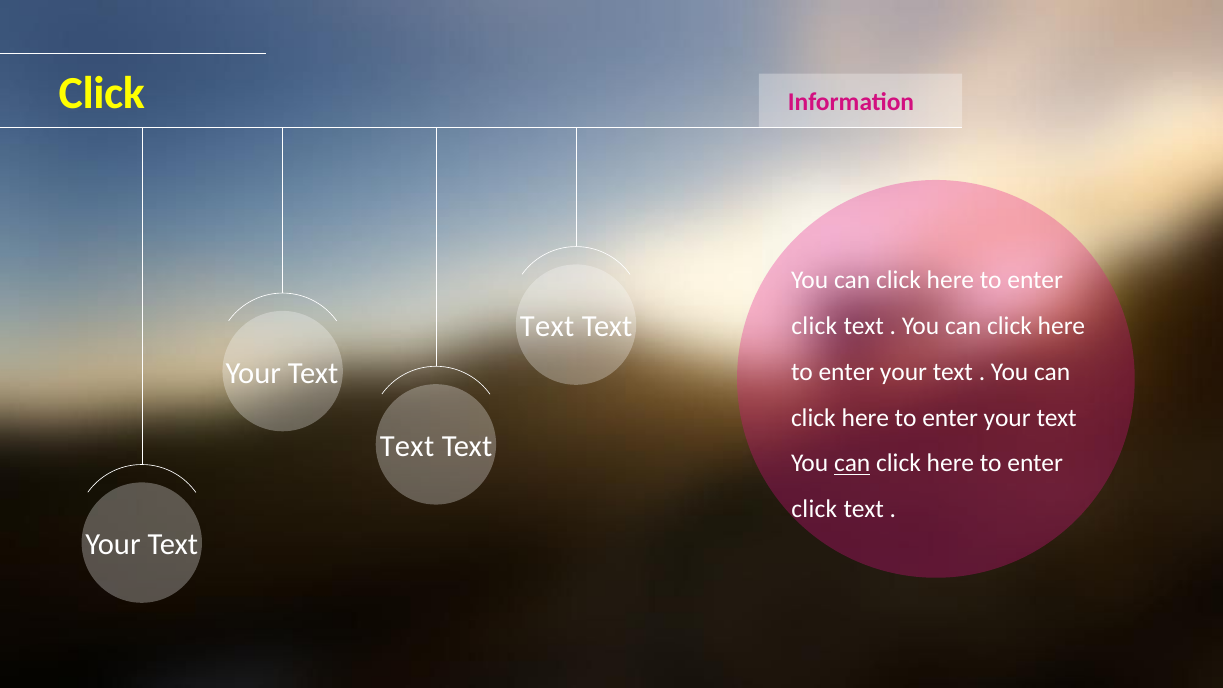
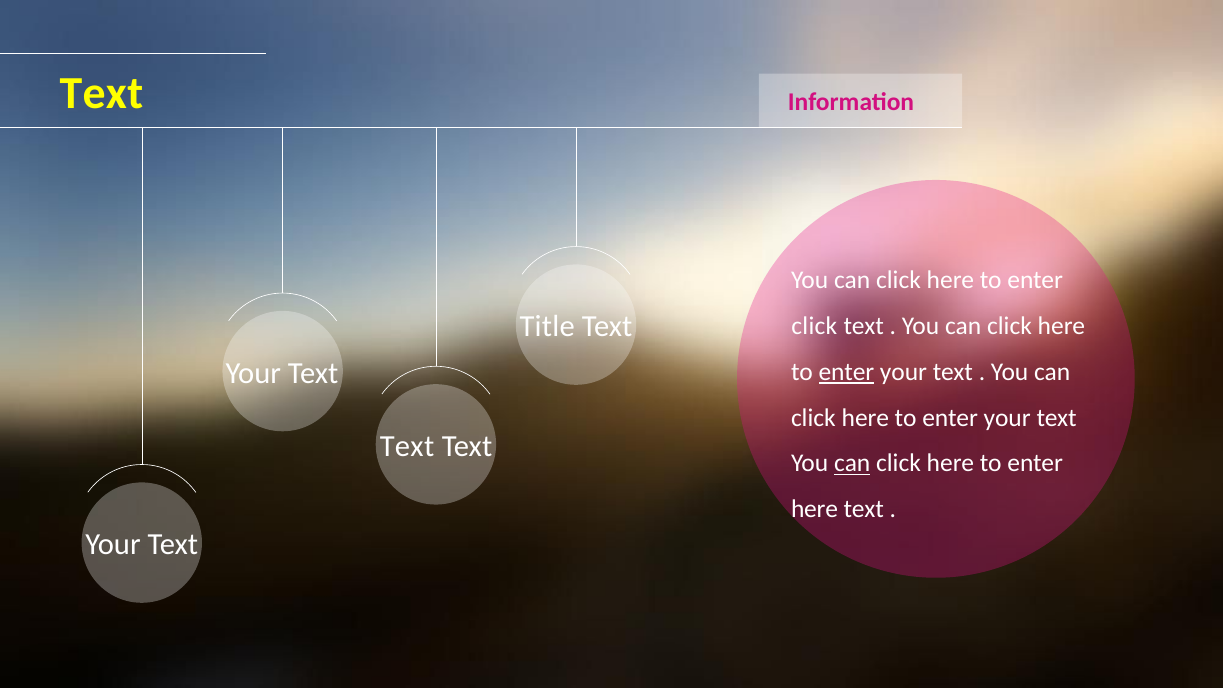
Click: Click -> Text (101, 93)
Text: Text -> Title (547, 327)
enter underline: none -> present (846, 372)
click: click -> here (815, 509)
